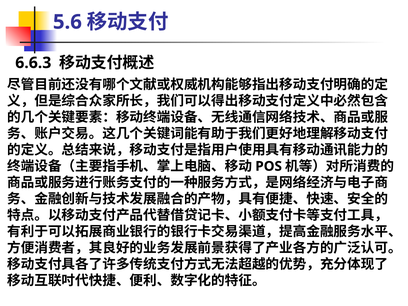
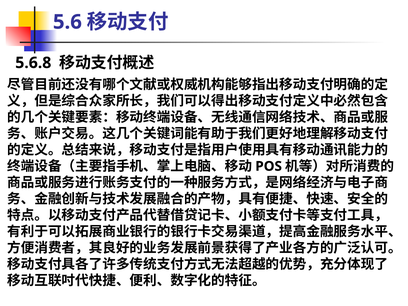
6.6.3: 6.6.3 -> 5.6.8 (33, 63)
